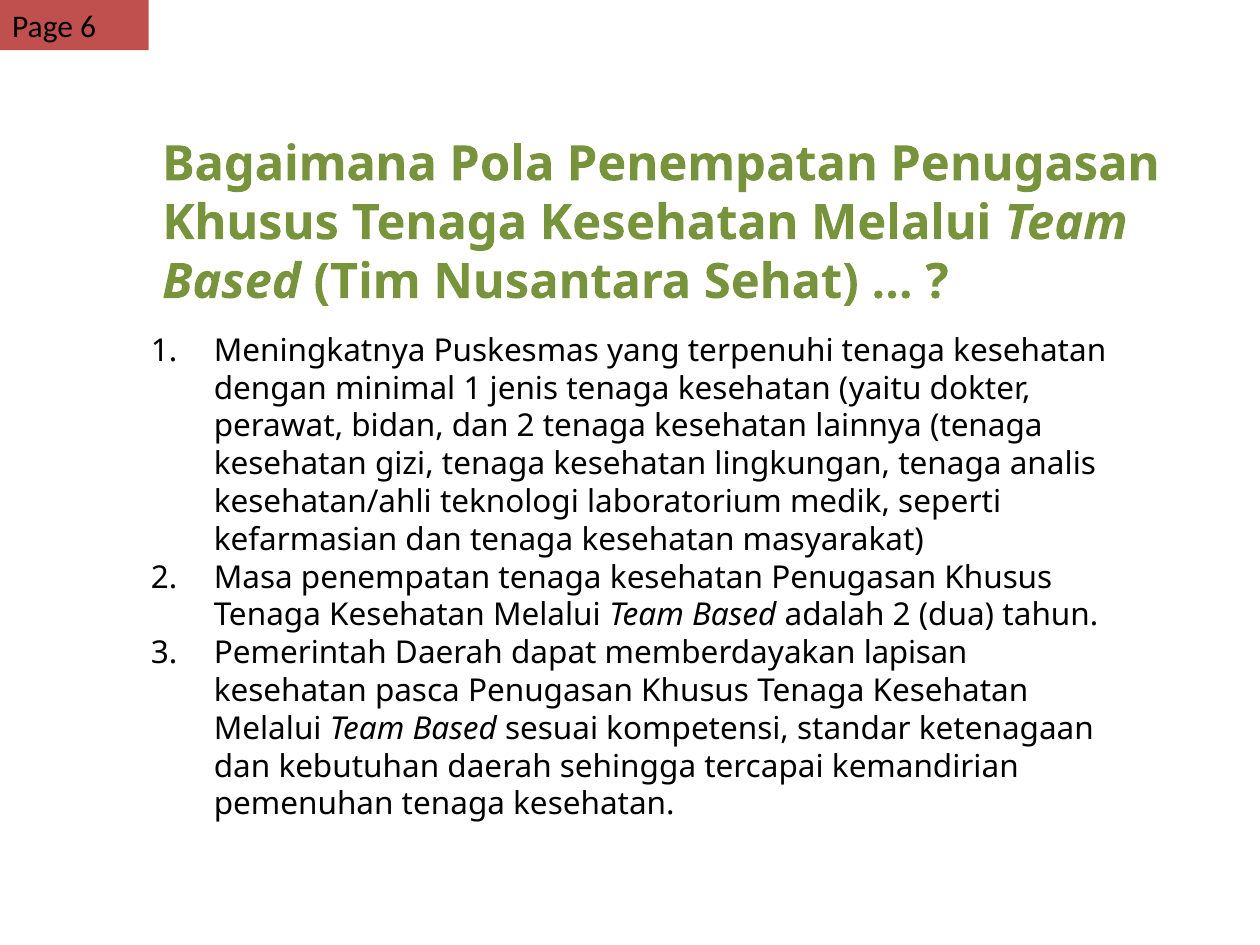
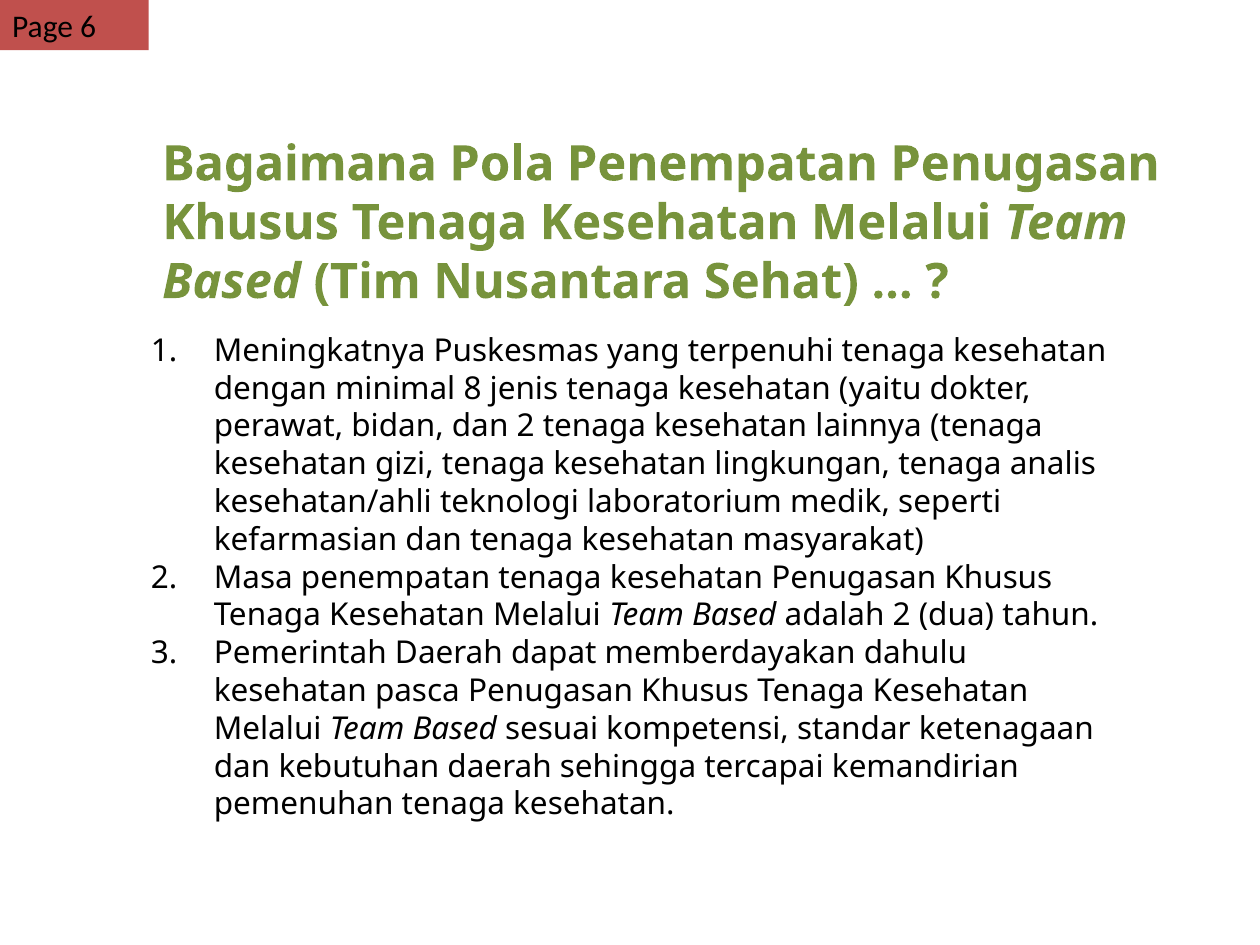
minimal 1: 1 -> 8 (473, 389)
lapisan: lapisan -> dahulu (915, 653)
